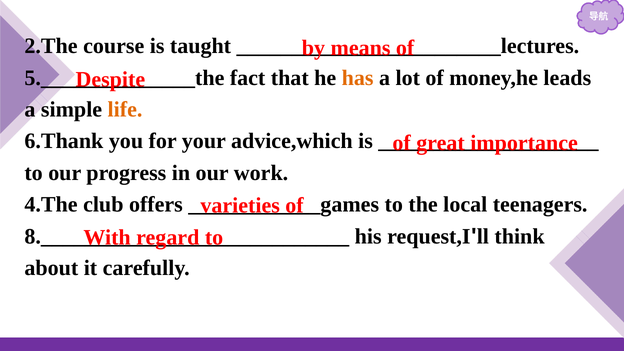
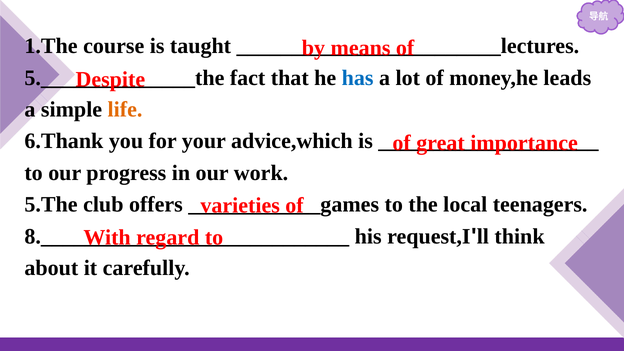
2.The: 2.The -> 1.The (51, 46)
has colour: orange -> blue (358, 78)
4.The: 4.The -> 5.The (51, 205)
